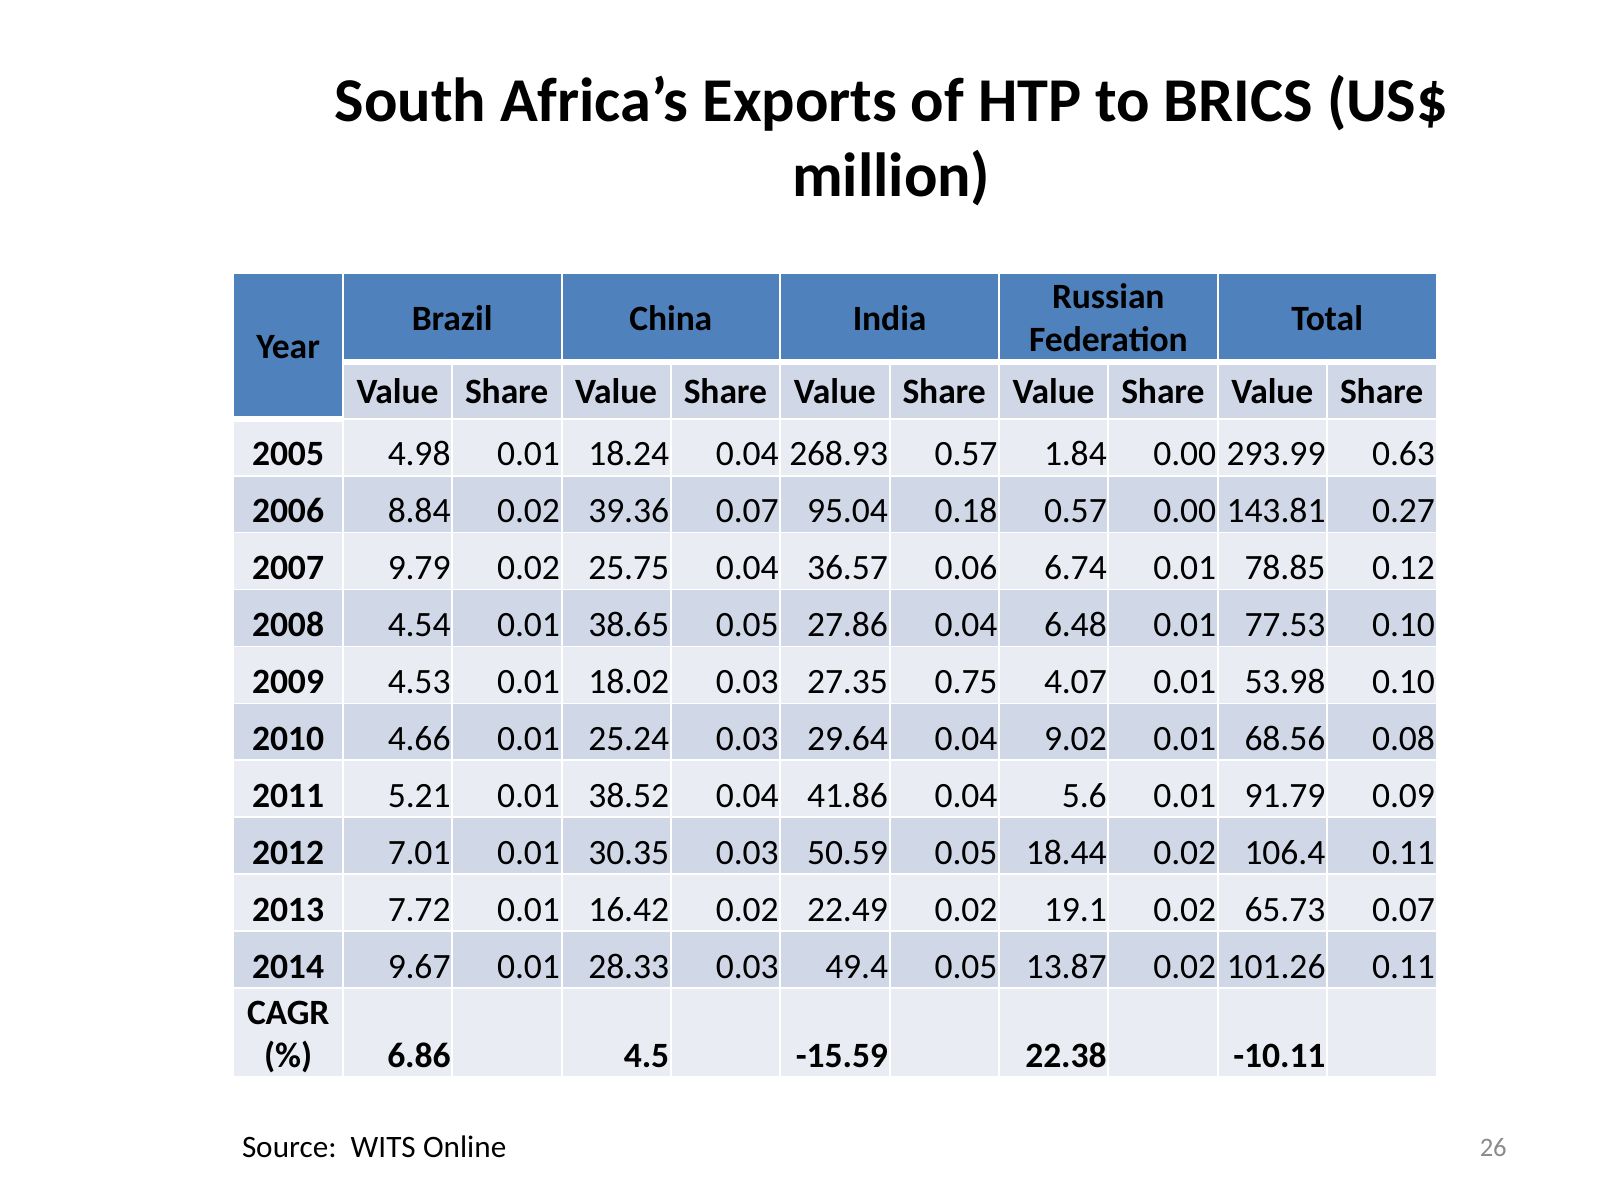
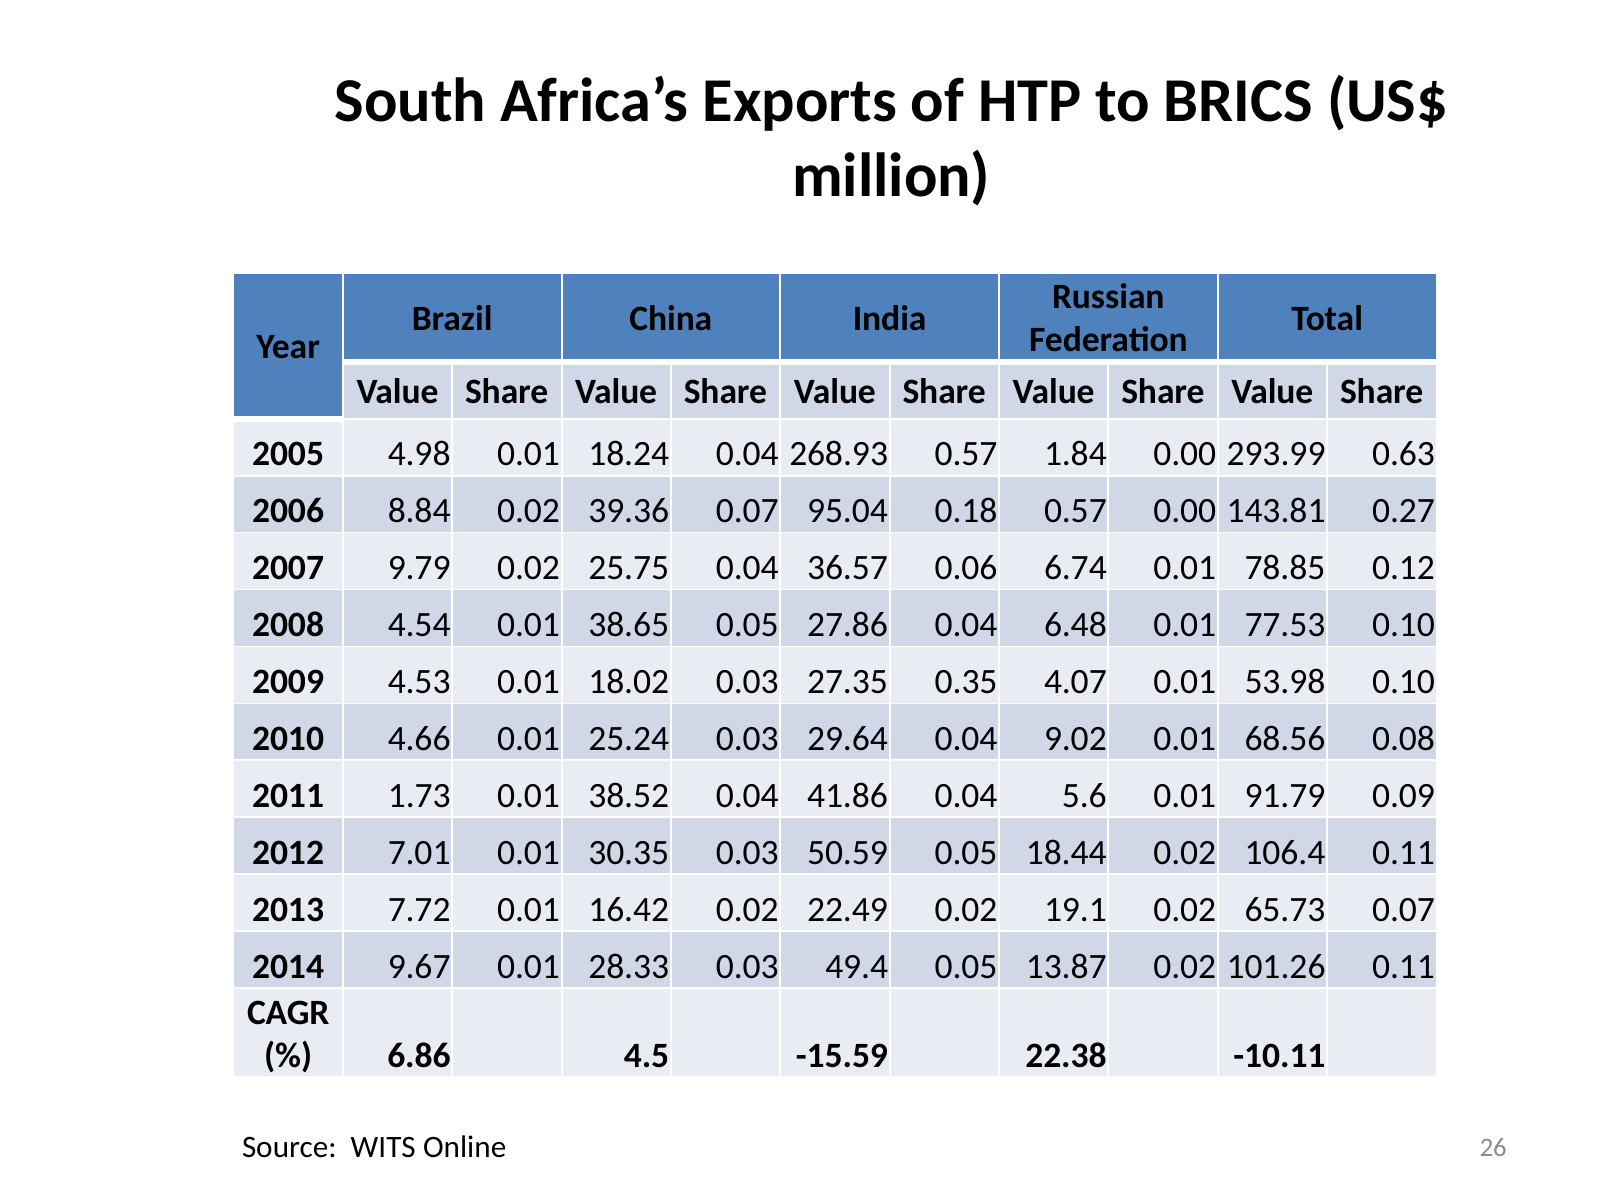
0.75: 0.75 -> 0.35 (966, 682)
5.21: 5.21 -> 1.73 (419, 796)
